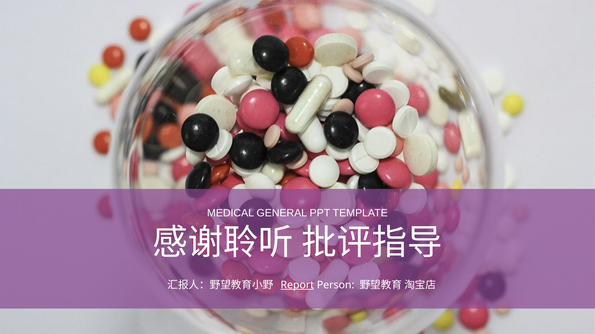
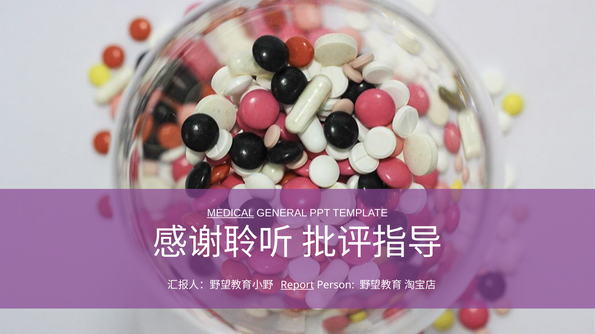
MEDICAL underline: none -> present (231, 213)
